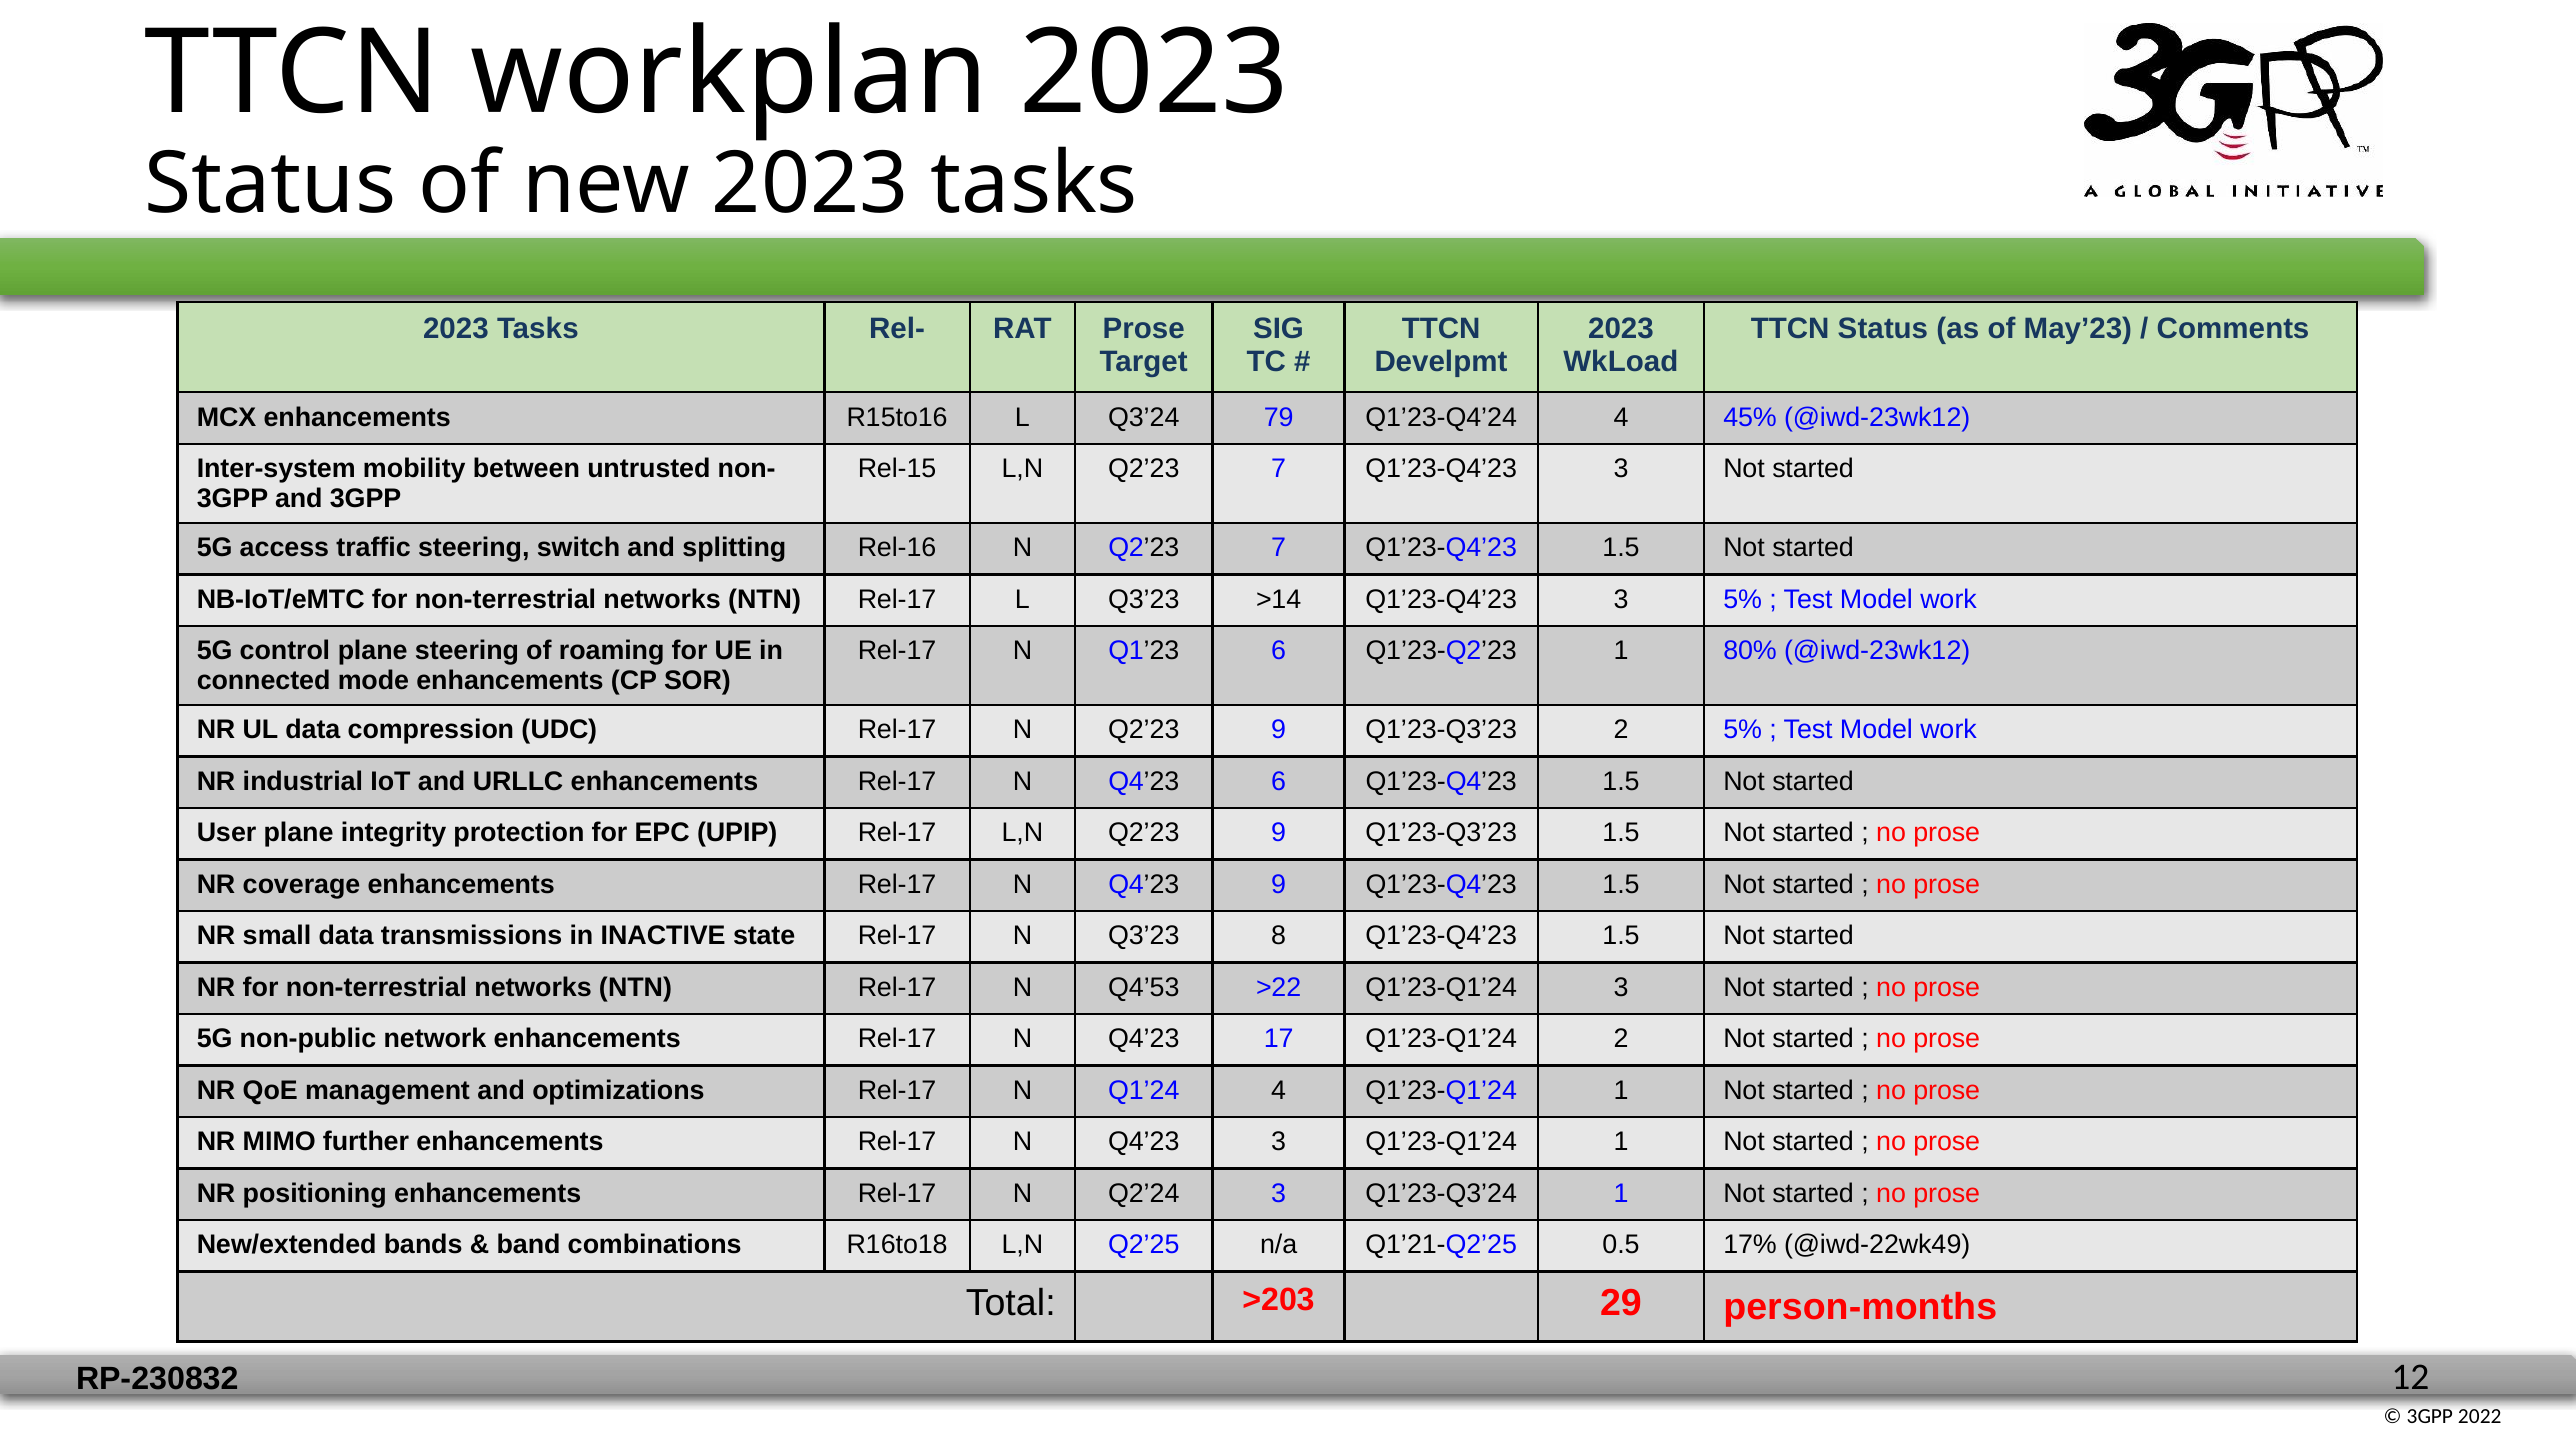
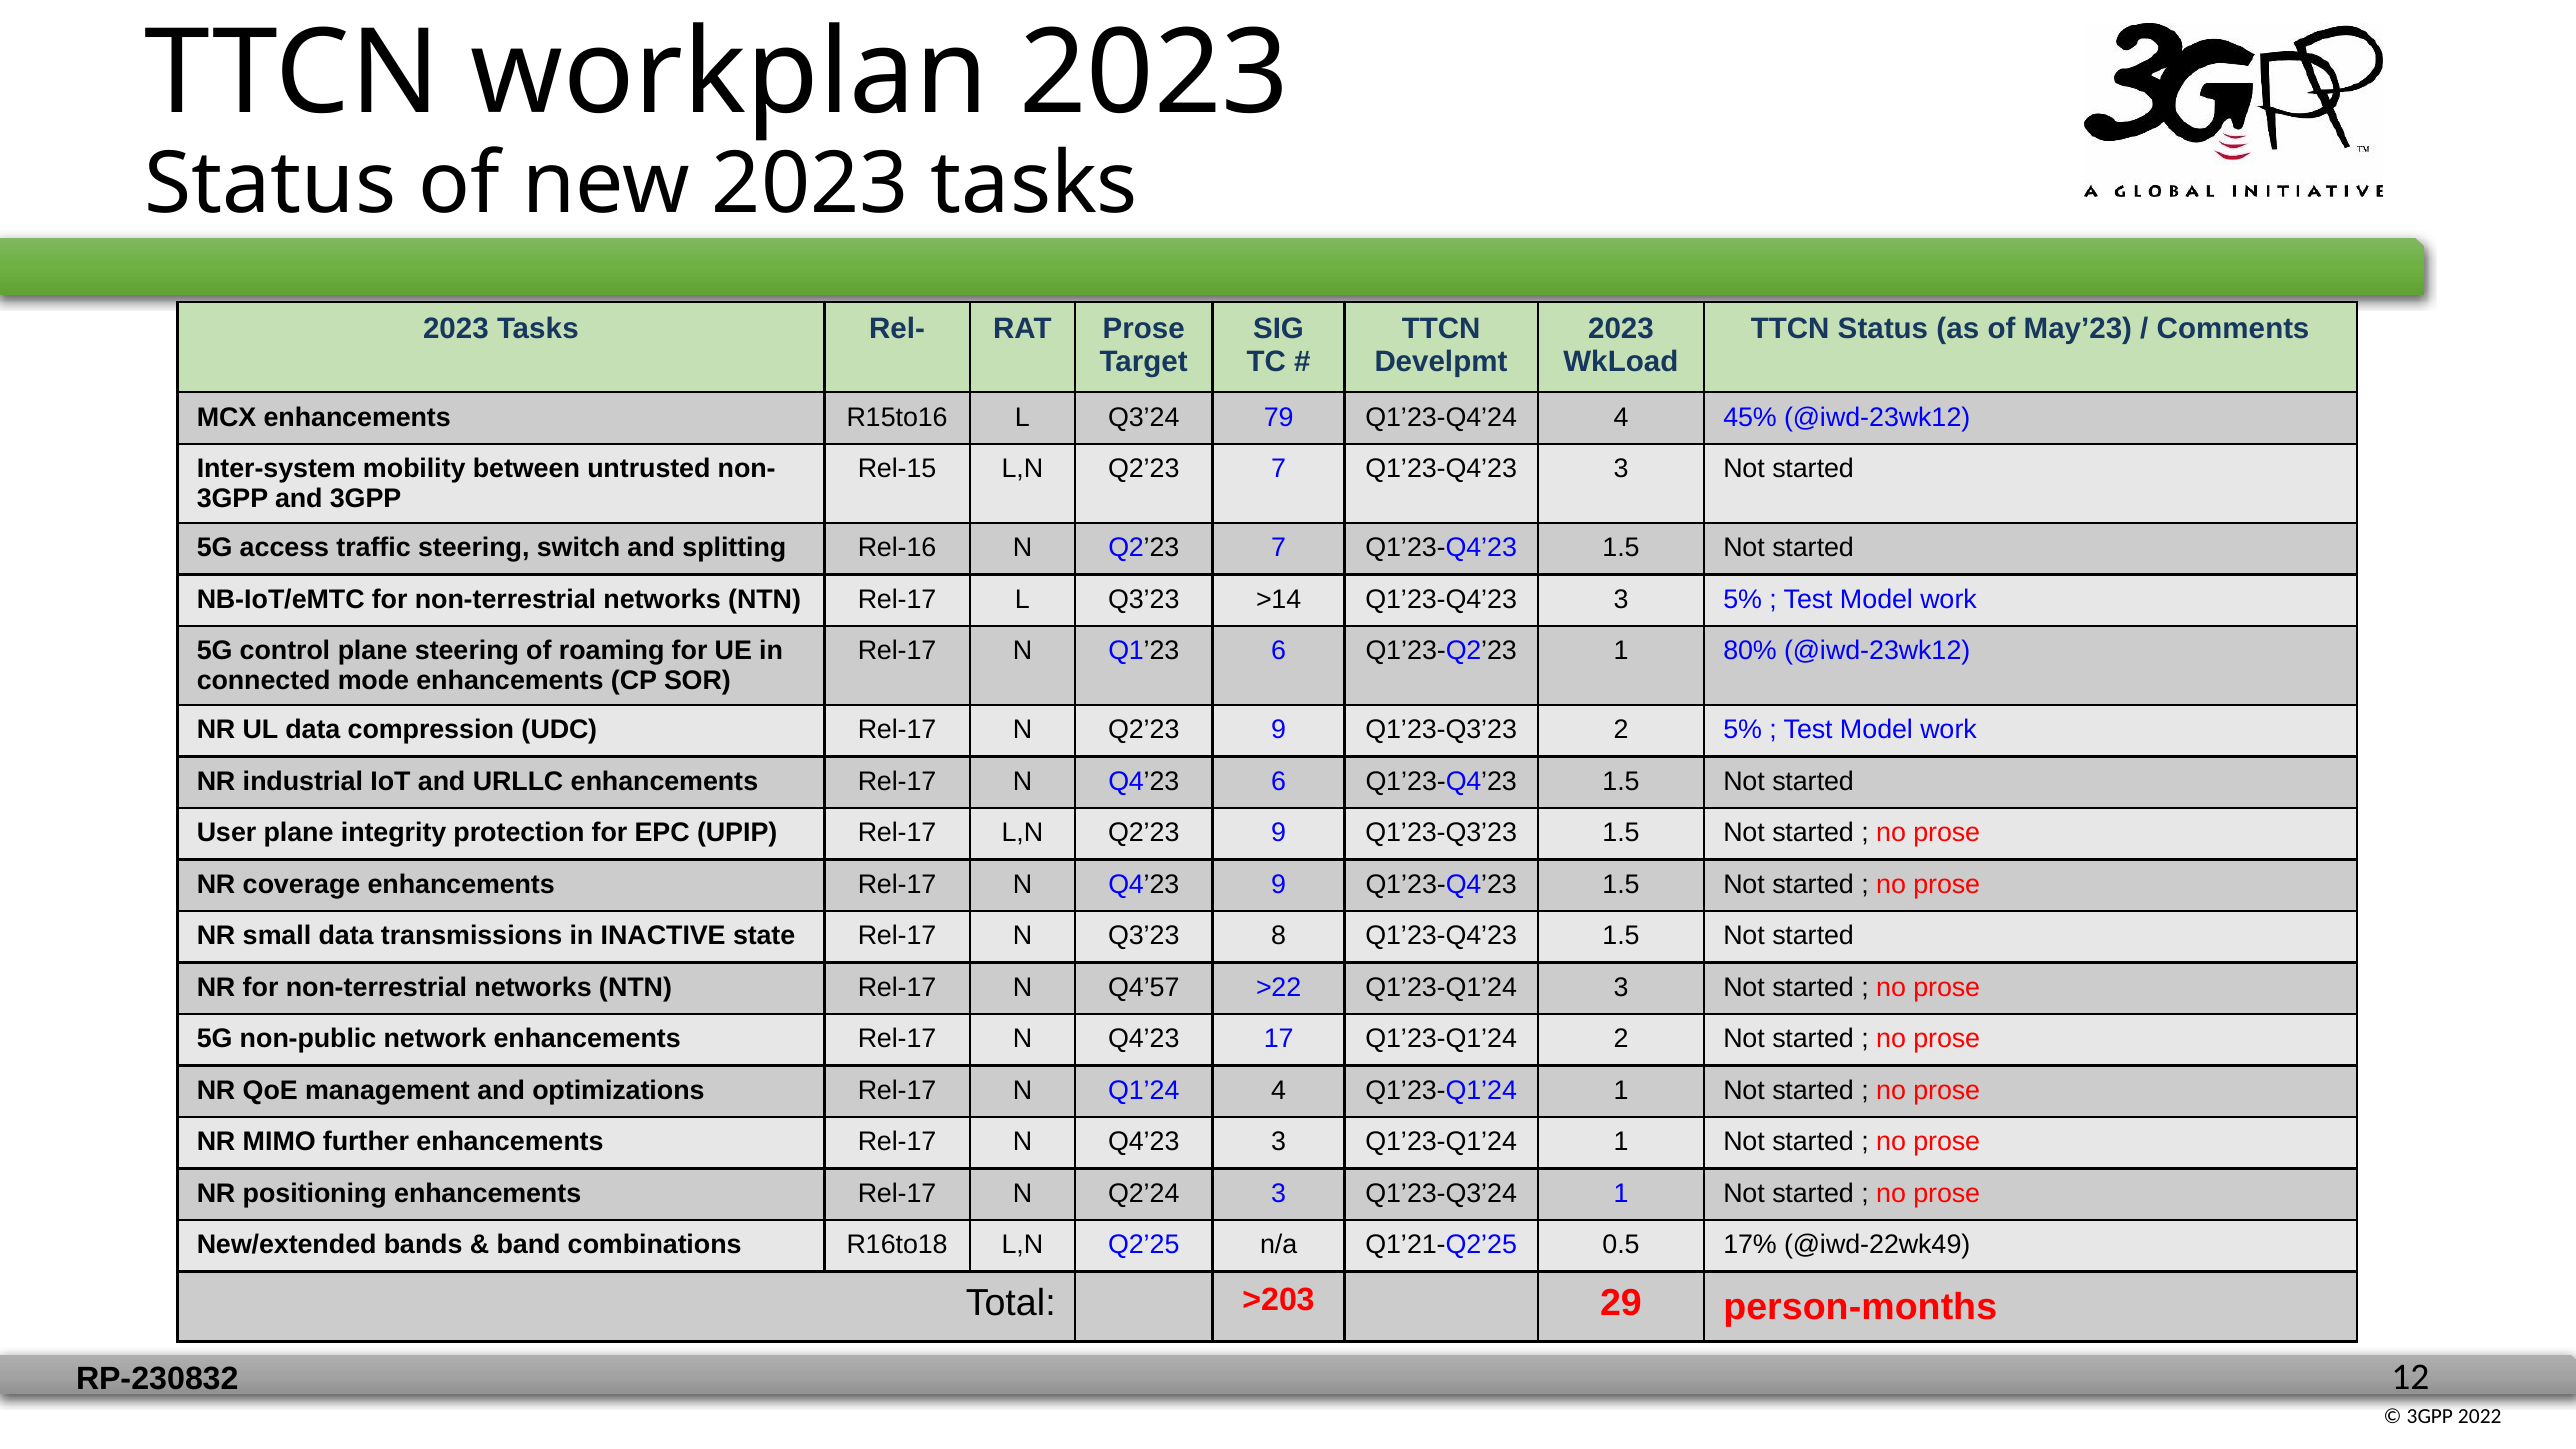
Q4’53: Q4’53 -> Q4’57 (1144, 987)
